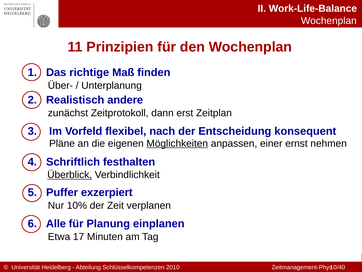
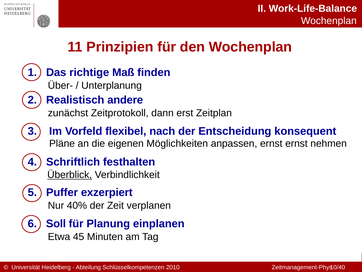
Möglichkeiten underline: present -> none (177, 143)
anpassen einer: einer -> ernst (271, 143)
10%: 10% -> 40% (77, 205)
Alle: Alle -> Soll (56, 223)
17: 17 -> 45 (79, 236)
